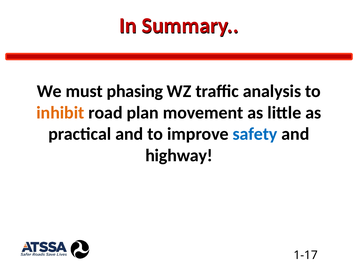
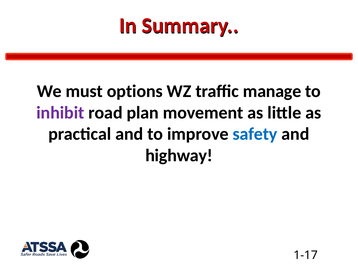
phasing: phasing -> options (135, 91)
analysis: analysis -> manage (272, 91)
inhibit colour: orange -> purple (60, 113)
